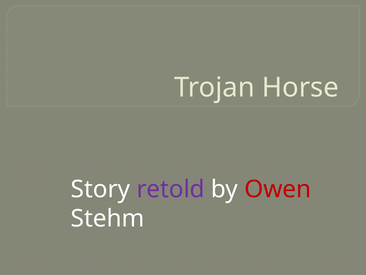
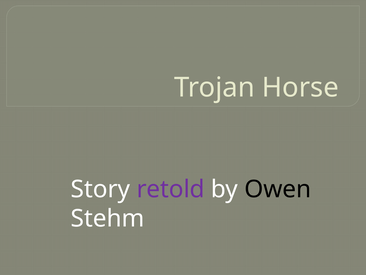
Owen colour: red -> black (278, 189)
